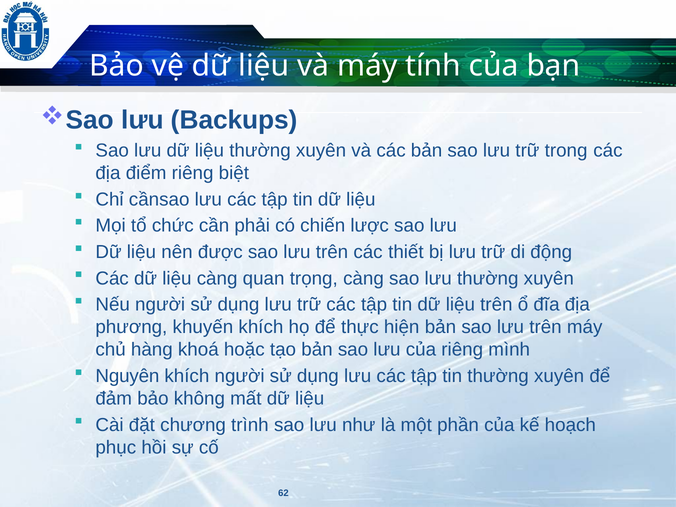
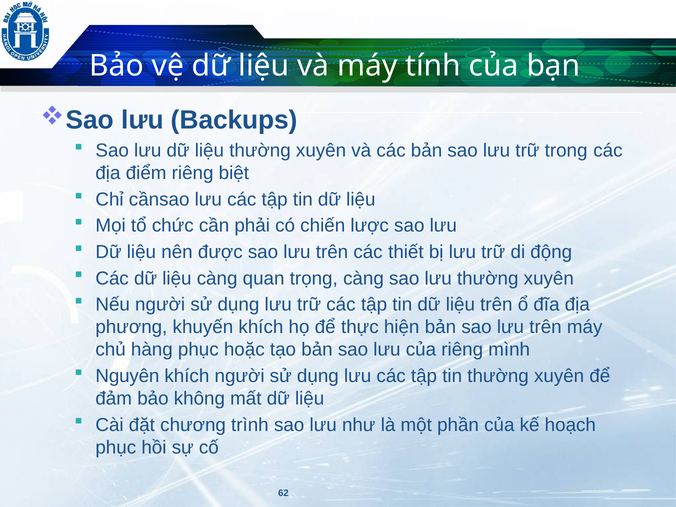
hàng khoá: khoá -> phục (198, 350)
